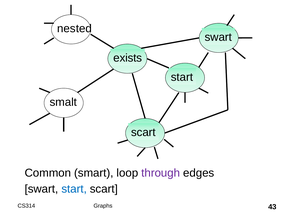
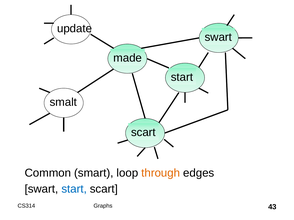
nested: nested -> update (75, 29)
exists: exists -> made (128, 58)
through colour: purple -> orange (161, 173)
